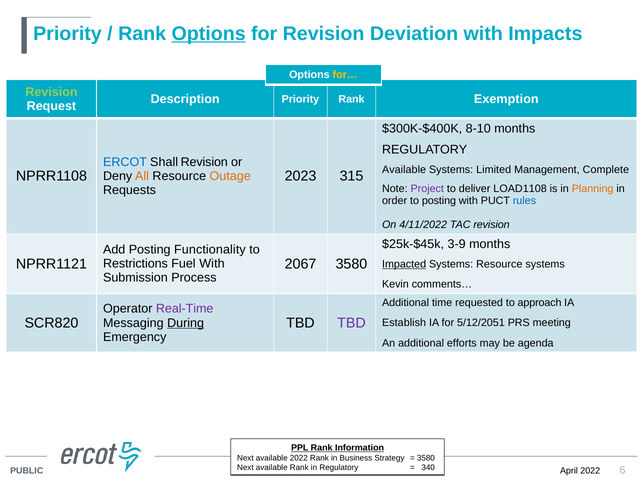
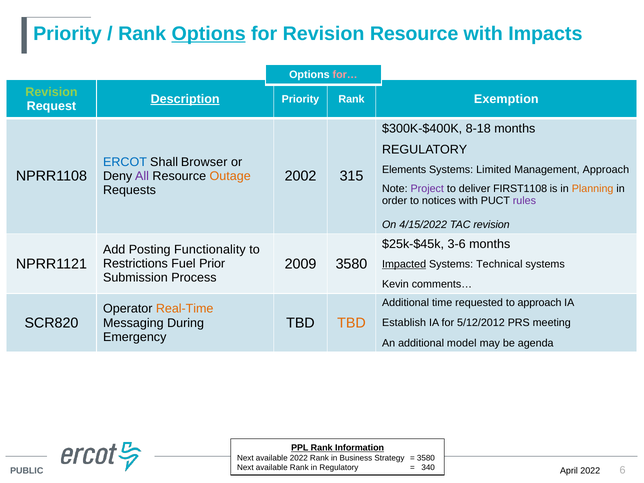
Revision Deviation: Deviation -> Resource (414, 34)
for… colour: yellow -> pink (345, 75)
Description underline: none -> present (185, 99)
8-10: 8-10 -> 8-18 (478, 129)
Shall Revision: Revision -> Browser (204, 162)
Available: Available -> Elements (404, 170)
Management Complete: Complete -> Approach (606, 170)
2023: 2023 -> 2002 (301, 176)
All colour: orange -> purple (142, 176)
LOAD1108: LOAD1108 -> FIRST1108 (520, 189)
to posting: posting -> notices (439, 201)
rules colour: blue -> purple (524, 201)
4/11/2022: 4/11/2022 -> 4/15/2022 (423, 225)
3-9: 3-9 -> 3-6 (457, 244)
2067: 2067 -> 2009 (301, 264)
Fuel With: With -> Prior (212, 264)
Systems Resource: Resource -> Technical (499, 264)
Real-Time colour: purple -> orange (185, 309)
TBD colour: purple -> orange (351, 323)
During underline: present -> none (186, 323)
5/12/2051: 5/12/2051 -> 5/12/2012 (481, 323)
efforts: efforts -> model (462, 343)
